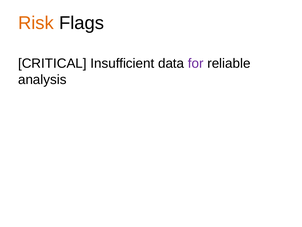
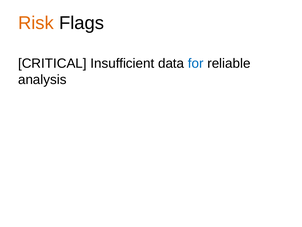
for colour: purple -> blue (196, 63)
